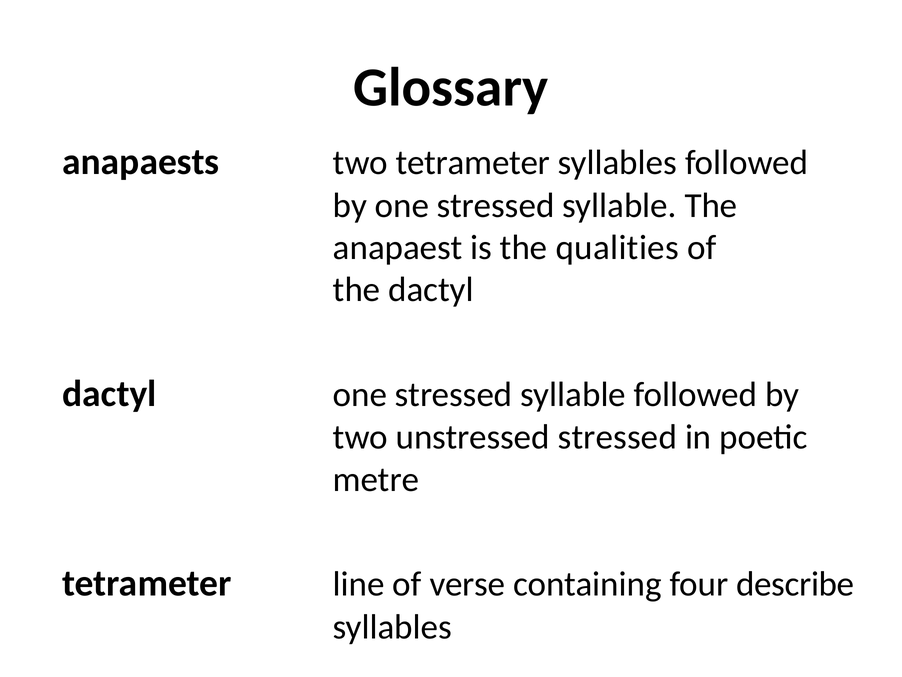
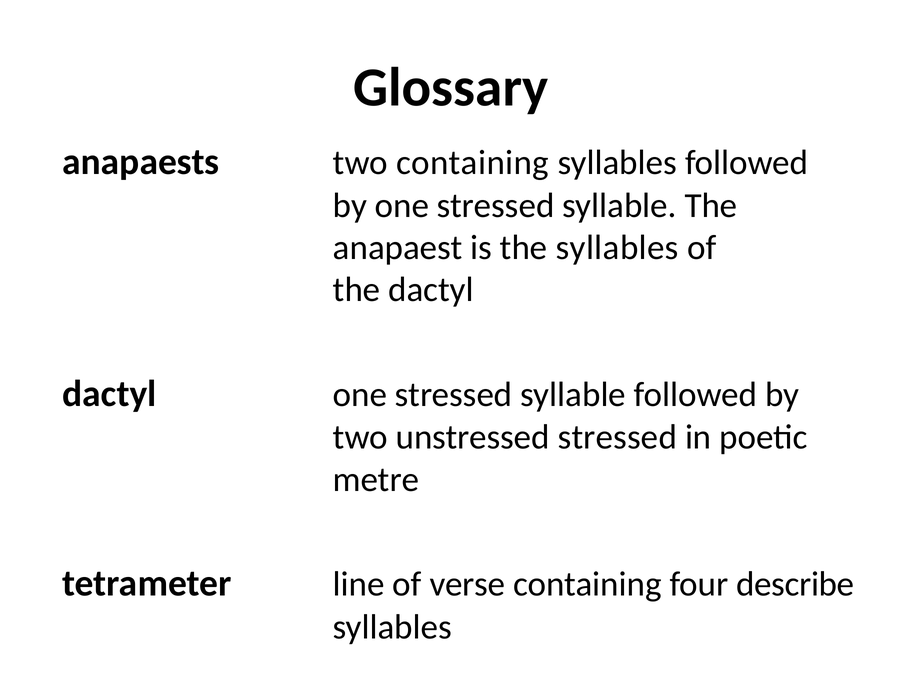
two tetrameter: tetrameter -> containing (473, 163)
the qualities: qualities -> syllables (617, 247)
